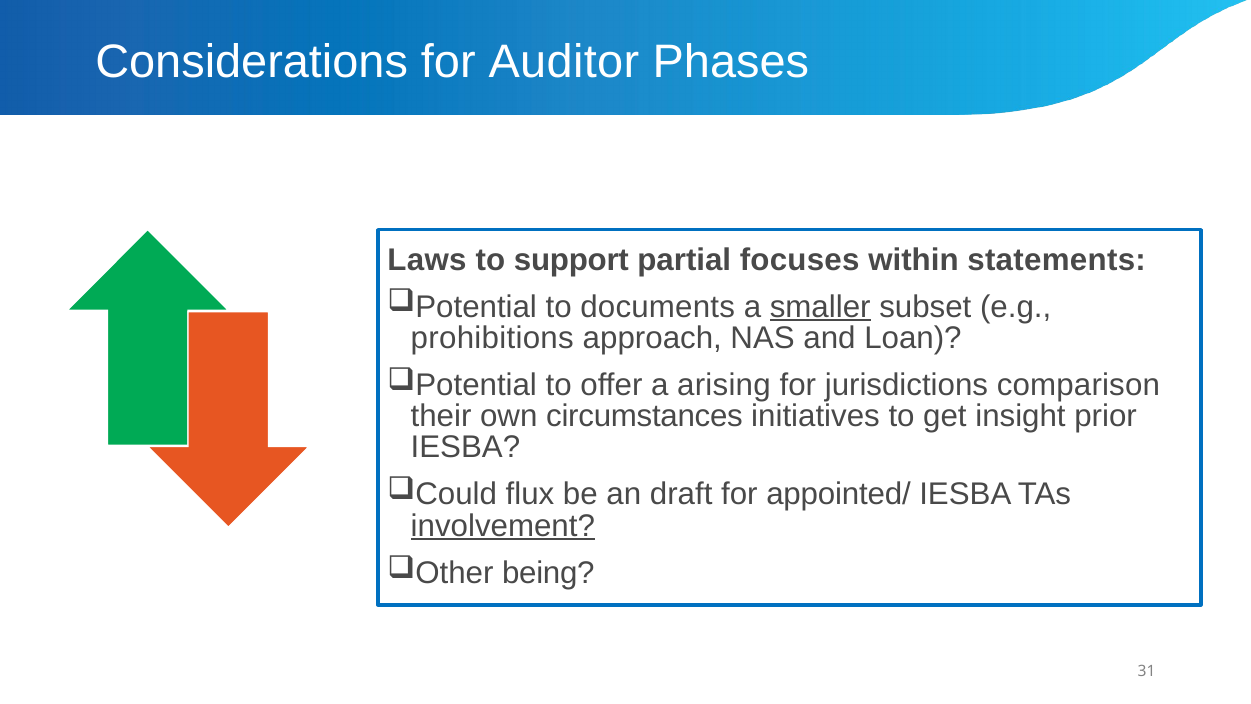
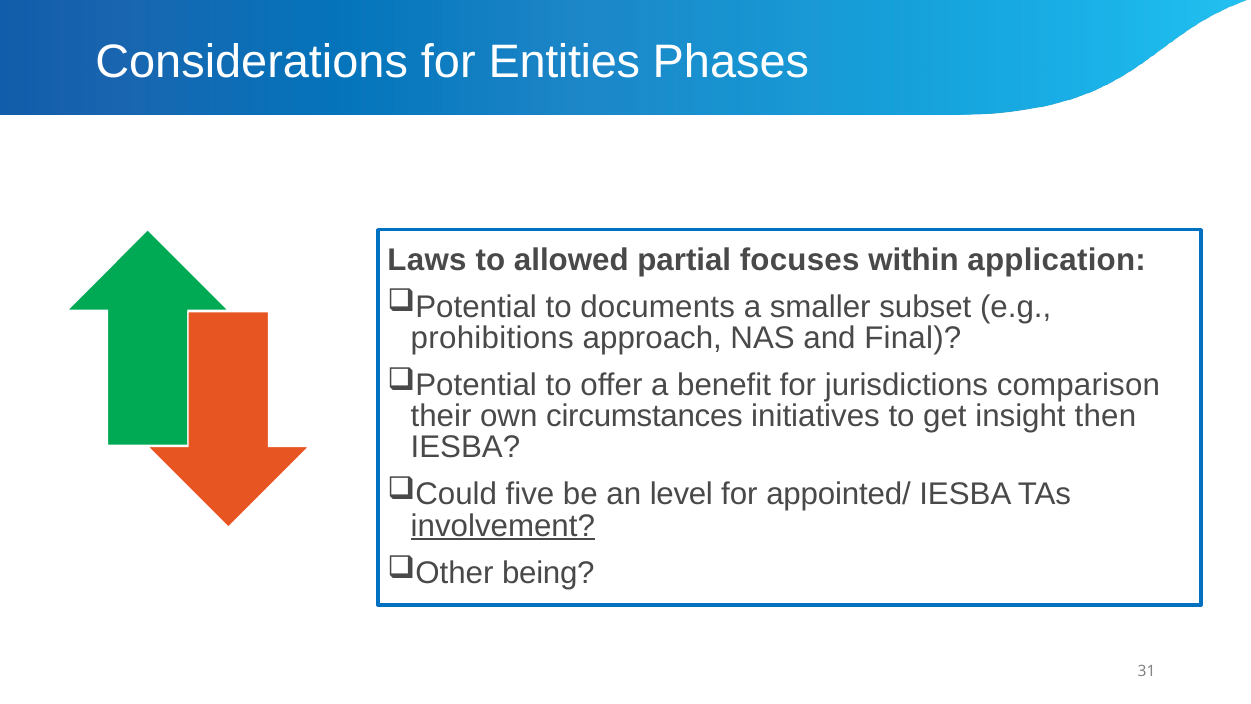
Auditor: Auditor -> Entities (564, 62)
support: support -> allowed (571, 260)
statements: statements -> application (1057, 260)
smaller underline: present -> none (820, 307)
Loan: Loan -> Final (913, 338)
arising: arising -> benefit (724, 385)
prior: prior -> then (1105, 416)
flux: flux -> five (530, 494)
draft: draft -> level (681, 494)
